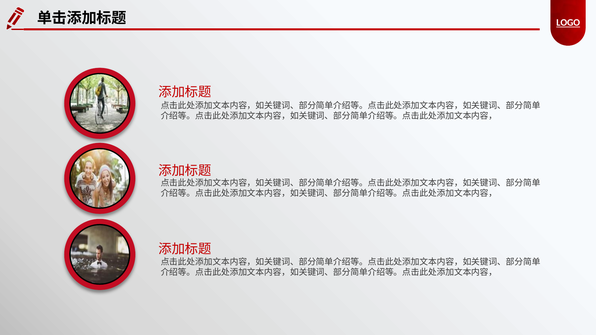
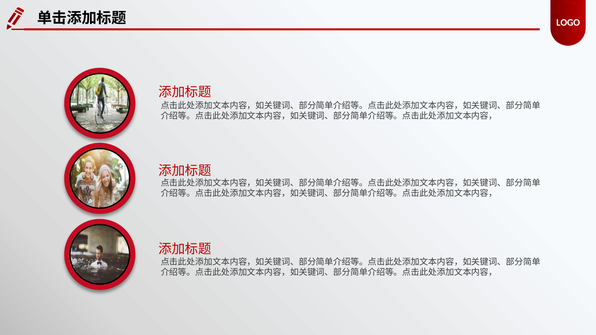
LOGO underline: present -> none (568, 23)
